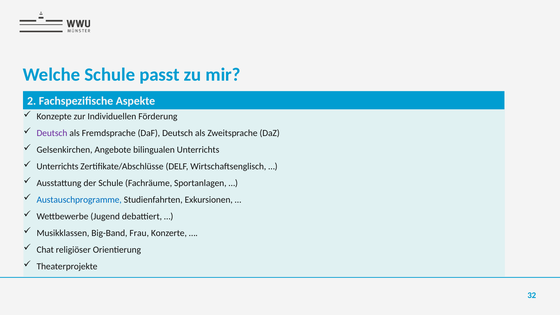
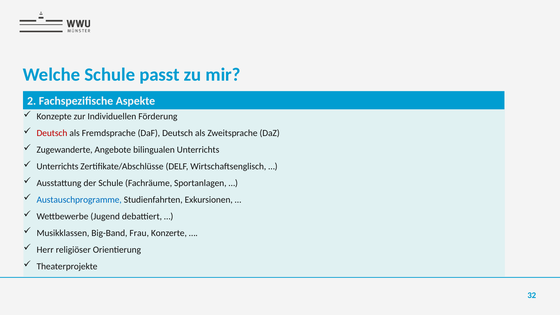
Deutsch colour: purple -> red (52, 133)
Gelsenkirchen: Gelsenkirchen -> Zugewanderte (65, 150)
Chat: Chat -> Herr (45, 250)
